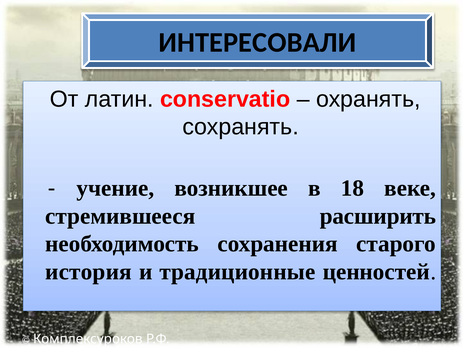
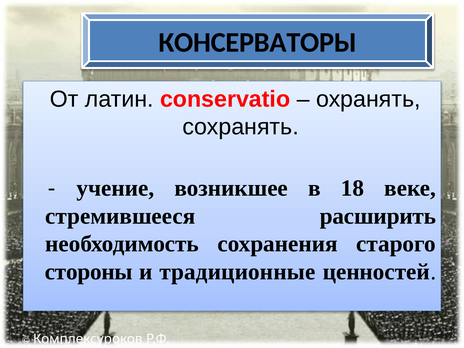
ИНТЕРЕСОВАЛИ: ИНТЕРЕСОВАЛИ -> КОНСЕРВАТОРЫ (258, 43)
история: история -> стороны (89, 272)
